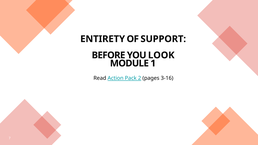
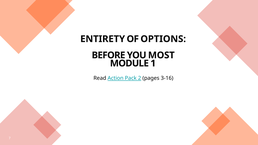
SUPPORT: SUPPORT -> OPTIONS (163, 39)
LOOK: LOOK -> MOST (161, 55)
